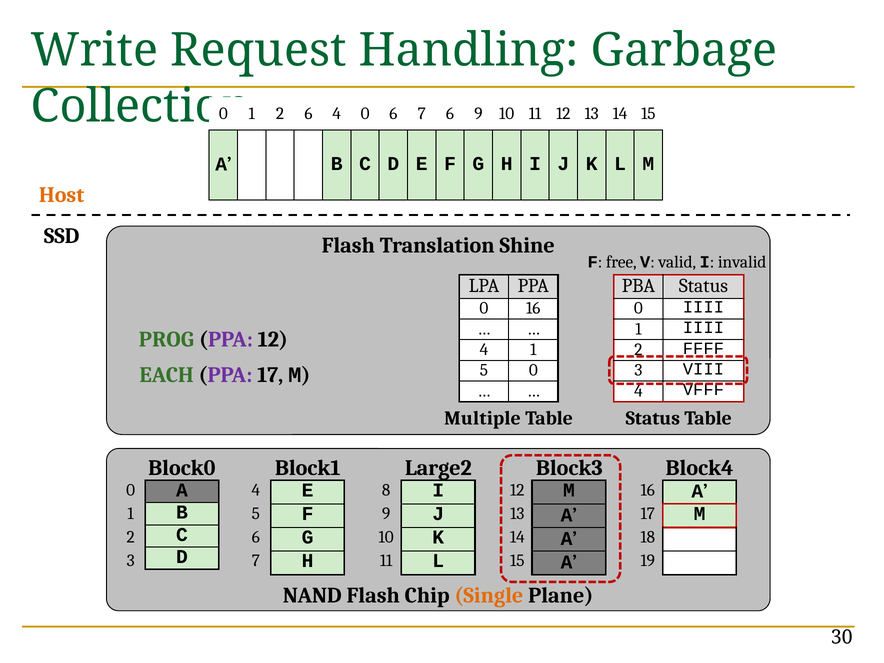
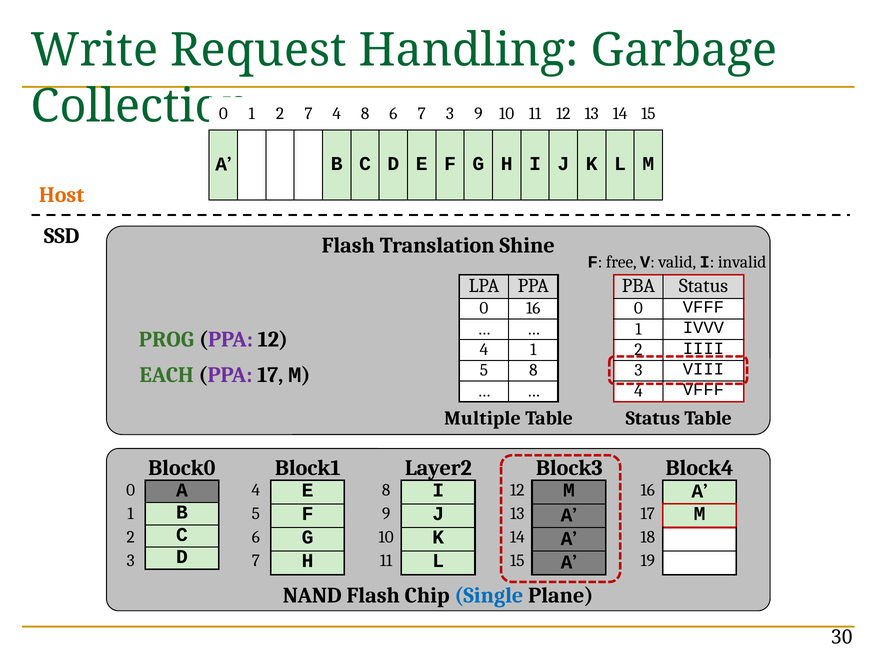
2 6: 6 -> 7 (308, 113)
4 0: 0 -> 8 (365, 113)
7 6: 6 -> 3 (450, 113)
0 IIII: IIII -> VFFF (703, 307)
1 IIII: IIII -> IVVV (703, 328)
FFFF: FFFF -> IIII (703, 348)
5 0: 0 -> 8 (533, 370)
Large2: Large2 -> Layer2 (438, 468)
Single colour: orange -> blue (489, 595)
